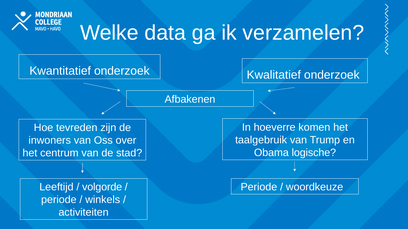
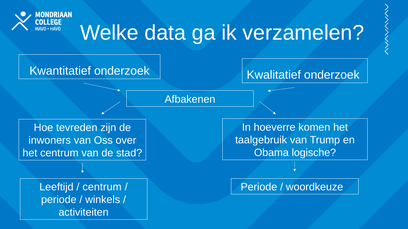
volgorde: volgorde -> centrum (102, 187)
